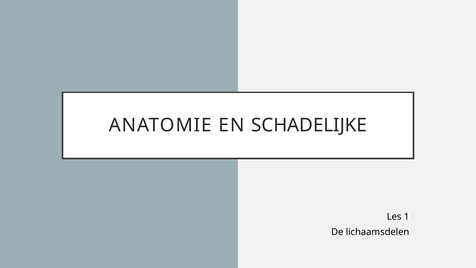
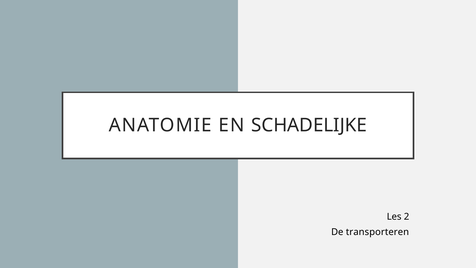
1: 1 -> 2 (407, 217)
lichaamsdelen: lichaamsdelen -> transporteren (377, 232)
